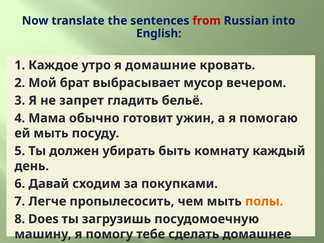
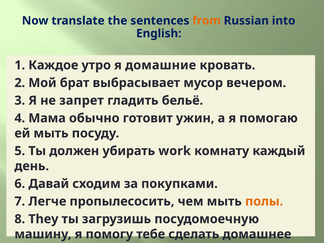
from colour: red -> orange (207, 21)
быть: быть -> work (175, 151)
Does: Does -> They (43, 219)
